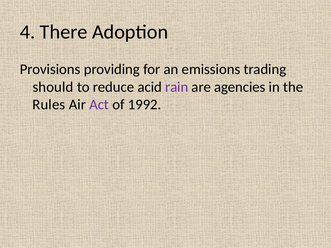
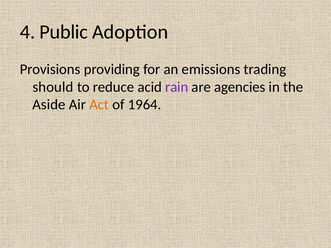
There: There -> Public (64, 32)
Rules: Rules -> Aside (49, 105)
Act colour: purple -> orange (99, 105)
1992: 1992 -> 1964 (145, 105)
